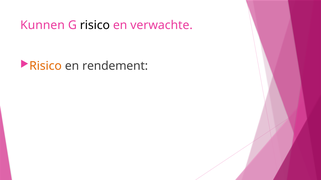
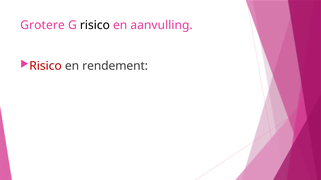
Kunnen: Kunnen -> Grotere (42, 25)
verwachte: verwachte -> aanvulling (162, 25)
Risico colour: orange -> red (46, 66)
